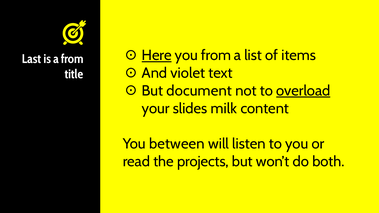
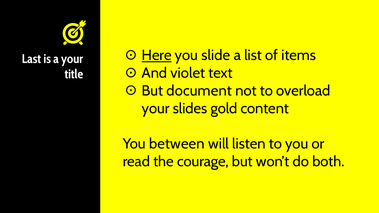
you from: from -> slide (216, 55)
a from: from -> your (72, 59)
overload underline: present -> none (303, 91)
milk: milk -> gold (224, 109)
projects: projects -> courage (203, 162)
